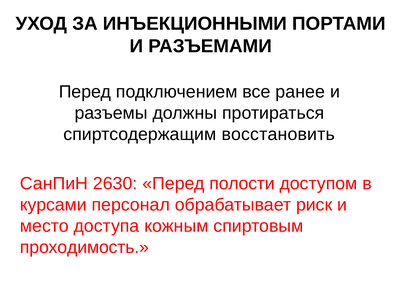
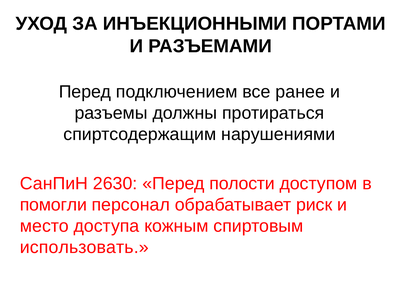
восстановить: восстановить -> нарушениями (278, 134)
курсами: курсами -> помогли (53, 205)
проходимость: проходимость -> использовать (84, 248)
